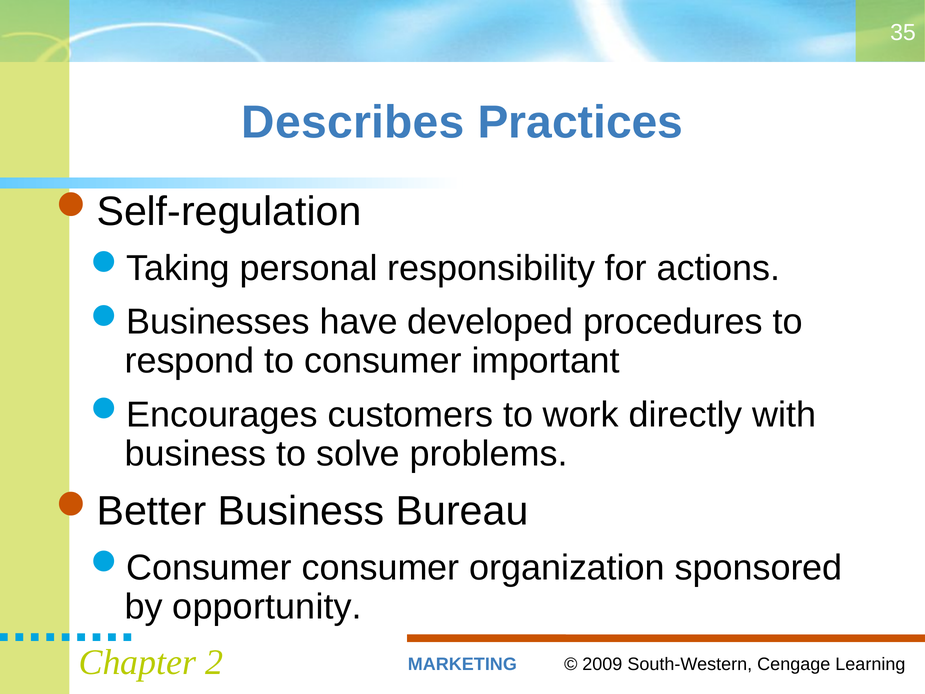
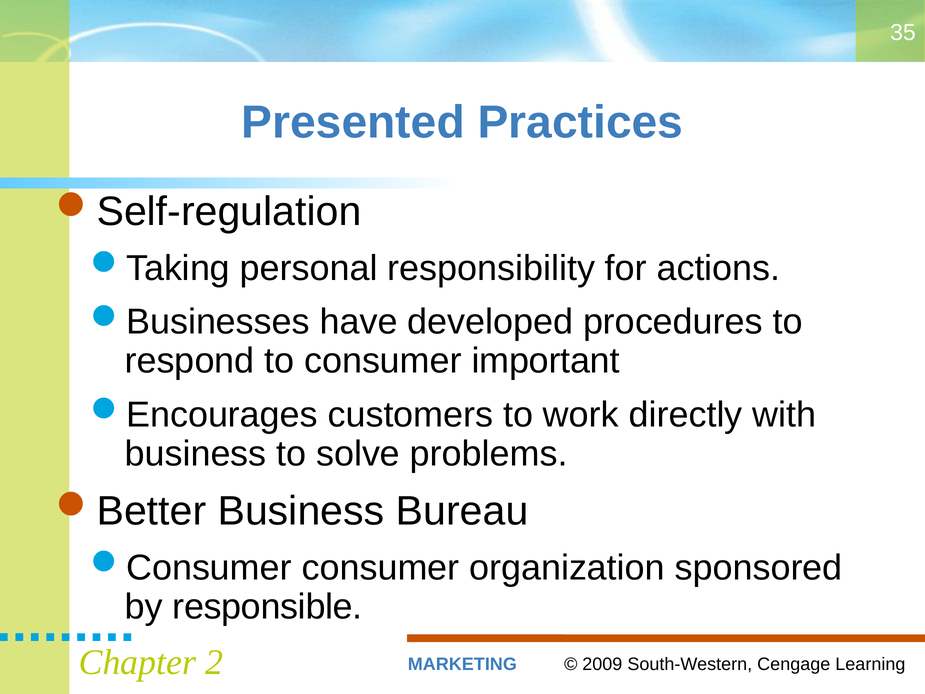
Describes: Describes -> Presented (353, 123)
opportunity: opportunity -> responsible (267, 607)
